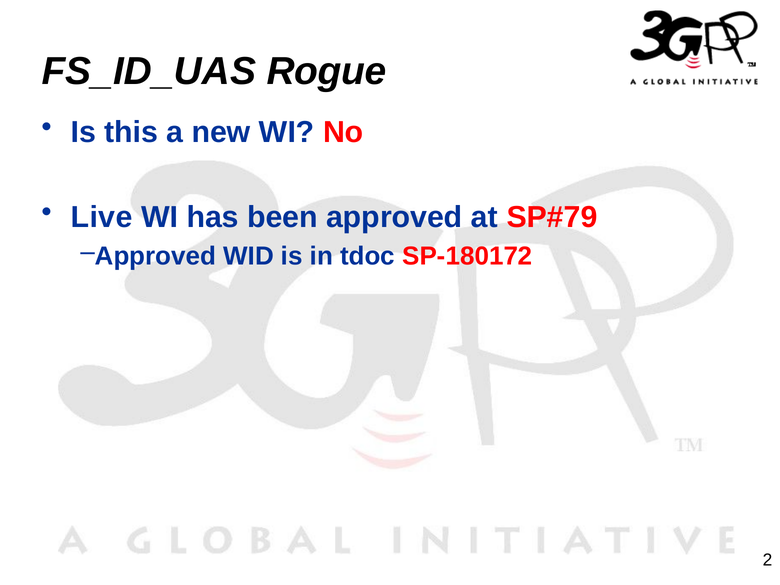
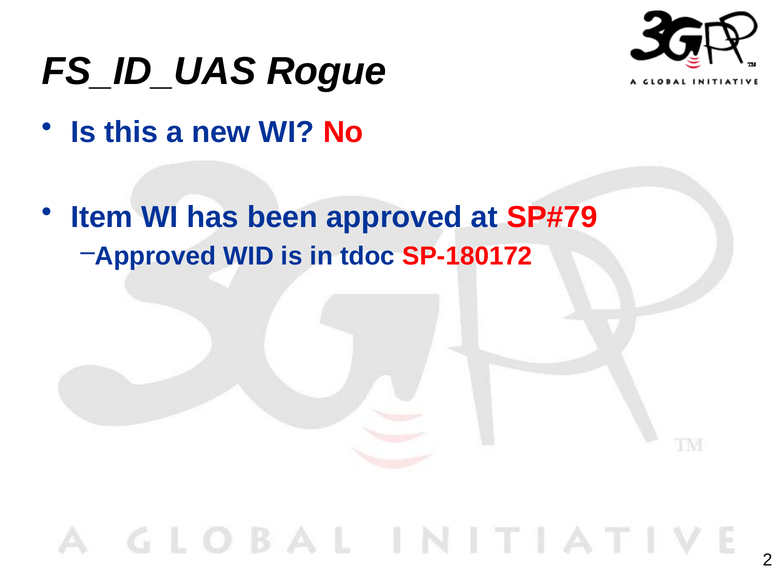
Live: Live -> Item (102, 217)
